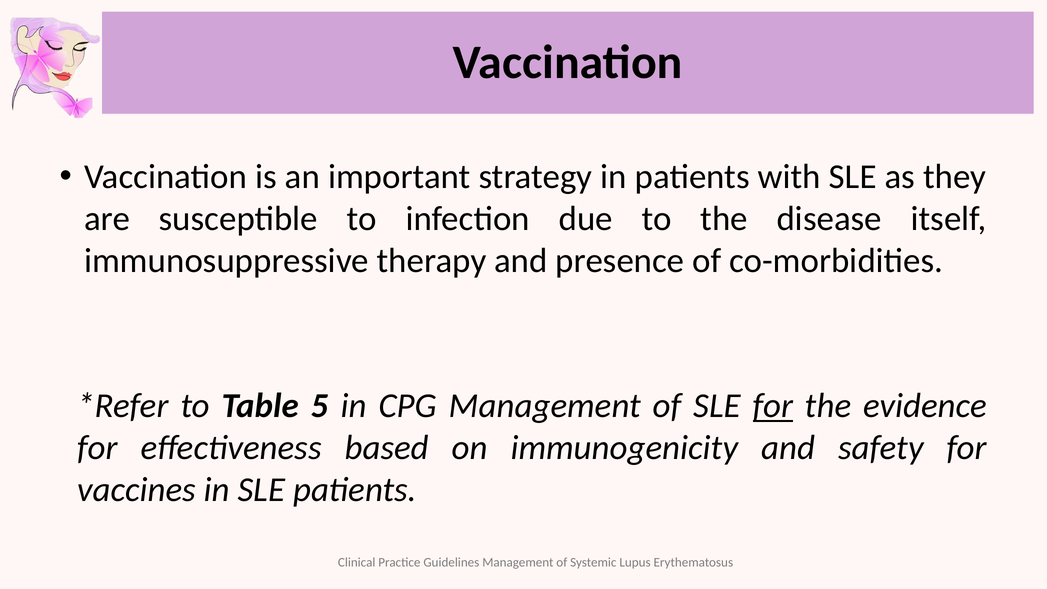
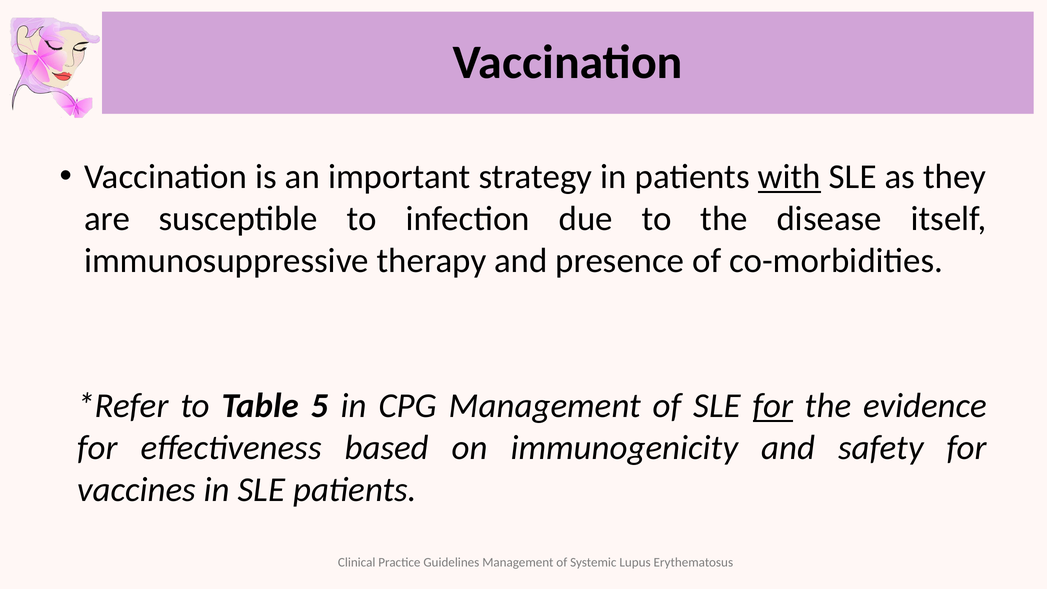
with underline: none -> present (789, 177)
